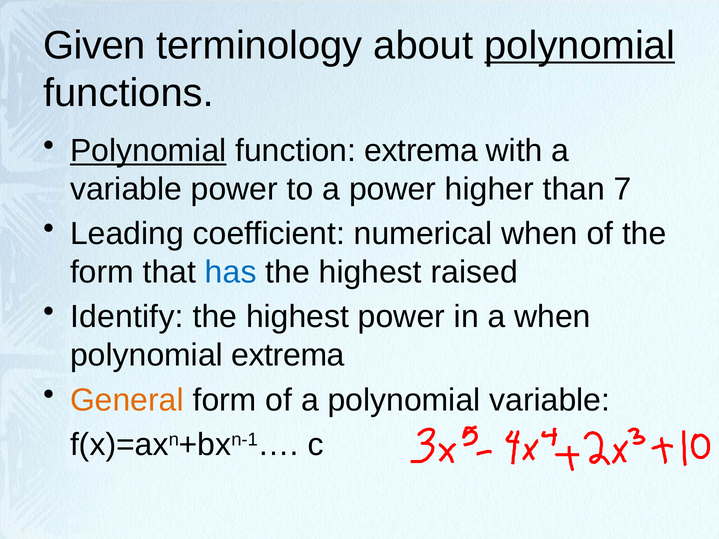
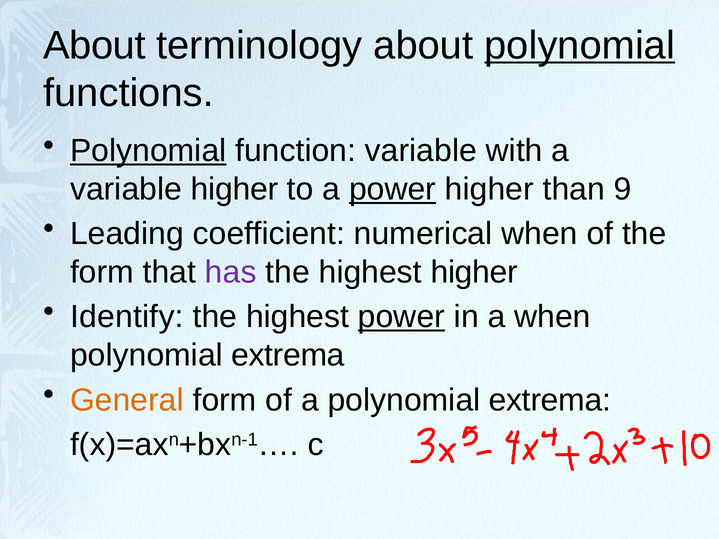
Given: Given -> About (94, 45)
function extrema: extrema -> variable (421, 151)
variable power: power -> higher (235, 189)
power underline: none -> present (393, 189)
7: 7 -> 9 (623, 189)
has colour: blue -> purple (231, 272)
highest raised: raised -> higher (474, 272)
power underline: none -> present (401, 317)
a polynomial variable: variable -> extrema (550, 400)
